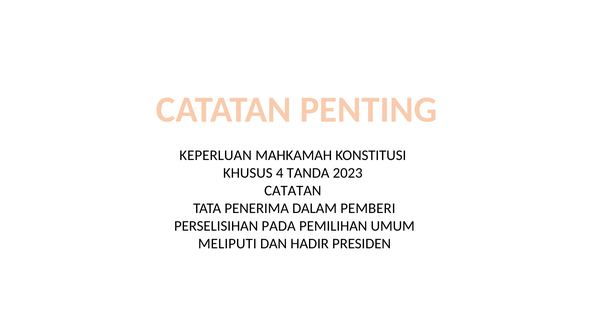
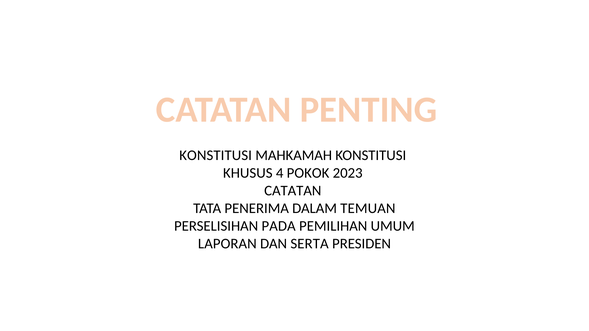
KEPERLUAN: KEPERLUAN -> KONSTITUSI (216, 155)
TANDA: TANDA -> POKOK (308, 173)
PEMBERI: PEMBERI -> TEMUAN (368, 208)
MELIPUTI: MELIPUTI -> LAPORAN (227, 244)
HADIR: HADIR -> SERTA (310, 244)
